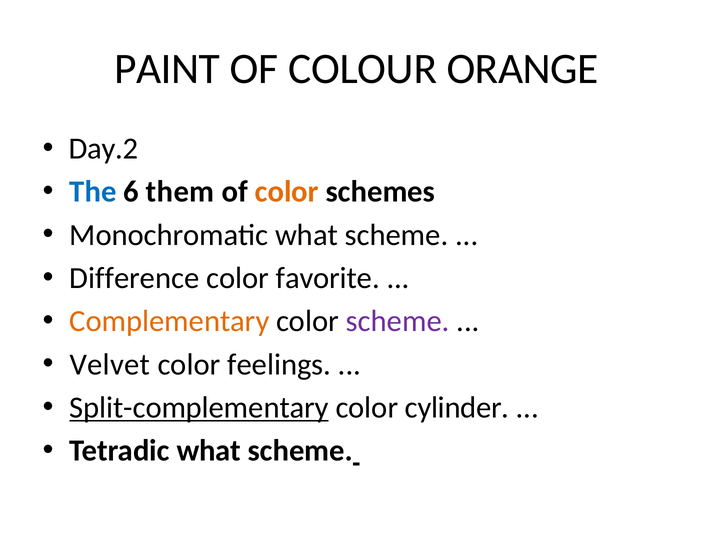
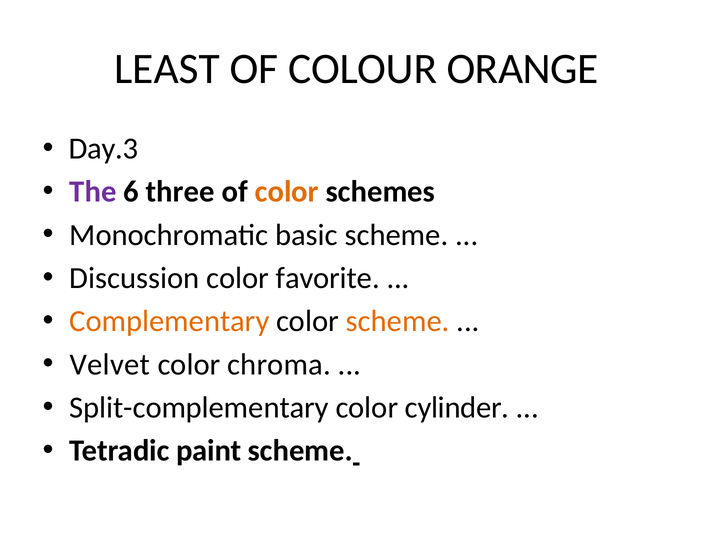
PAINT: PAINT -> LEAST (167, 69)
Day.2: Day.2 -> Day.3 (104, 149)
The colour: blue -> purple (93, 192)
them: them -> three (180, 192)
Monochromatic what: what -> basic (306, 235)
Difference: Difference -> Discussion (134, 278)
scheme colour: purple -> orange (398, 321)
feelings: feelings -> chroma (279, 364)
Split-complementary underline: present -> none (199, 408)
Tetradic what: what -> paint (209, 451)
